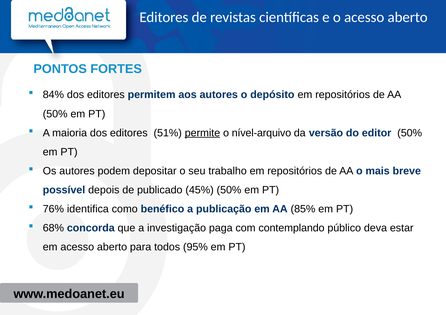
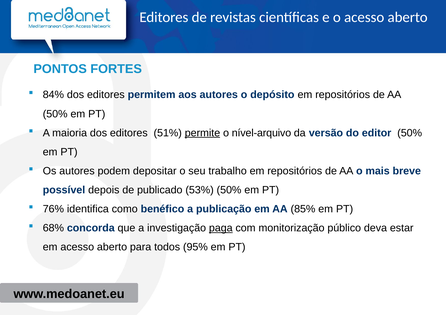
45%: 45% -> 53% (200, 190)
paga underline: none -> present (221, 228)
contemplando: contemplando -> monitorização (291, 228)
